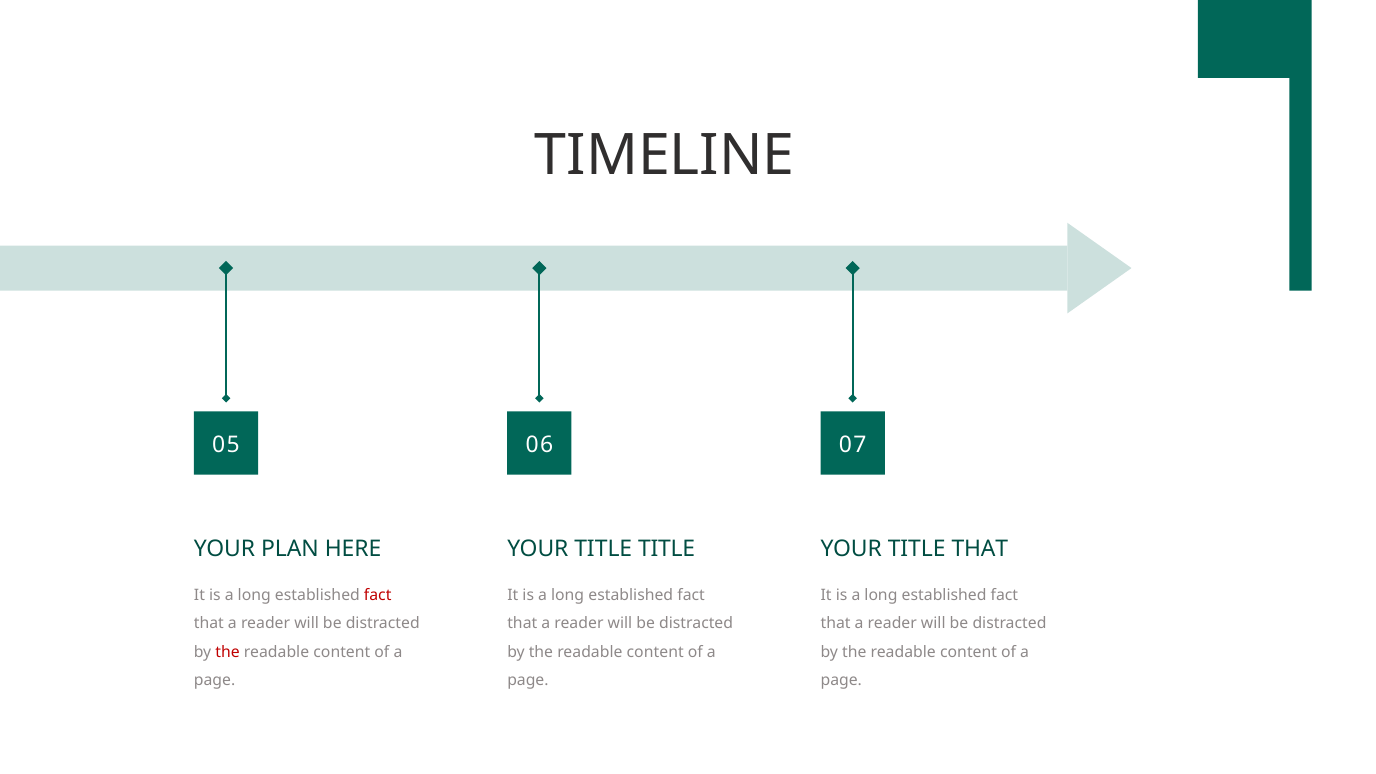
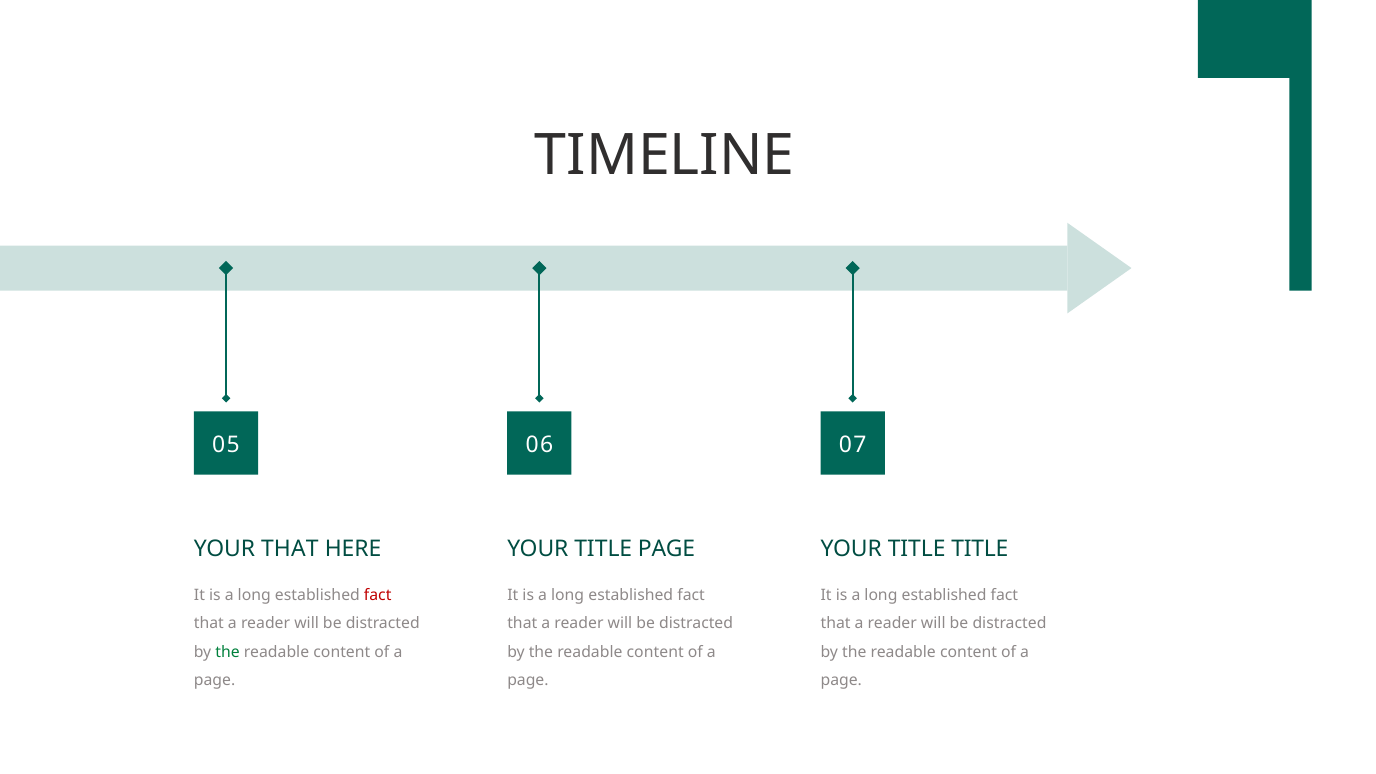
YOUR PLAN: PLAN -> THAT (290, 549)
TITLE TITLE: TITLE -> PAGE (667, 549)
TITLE THAT: THAT -> TITLE (980, 549)
the colour: red -> green (228, 652)
